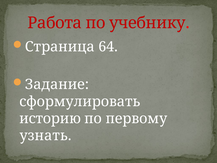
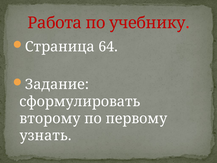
историю: историю -> второму (50, 118)
